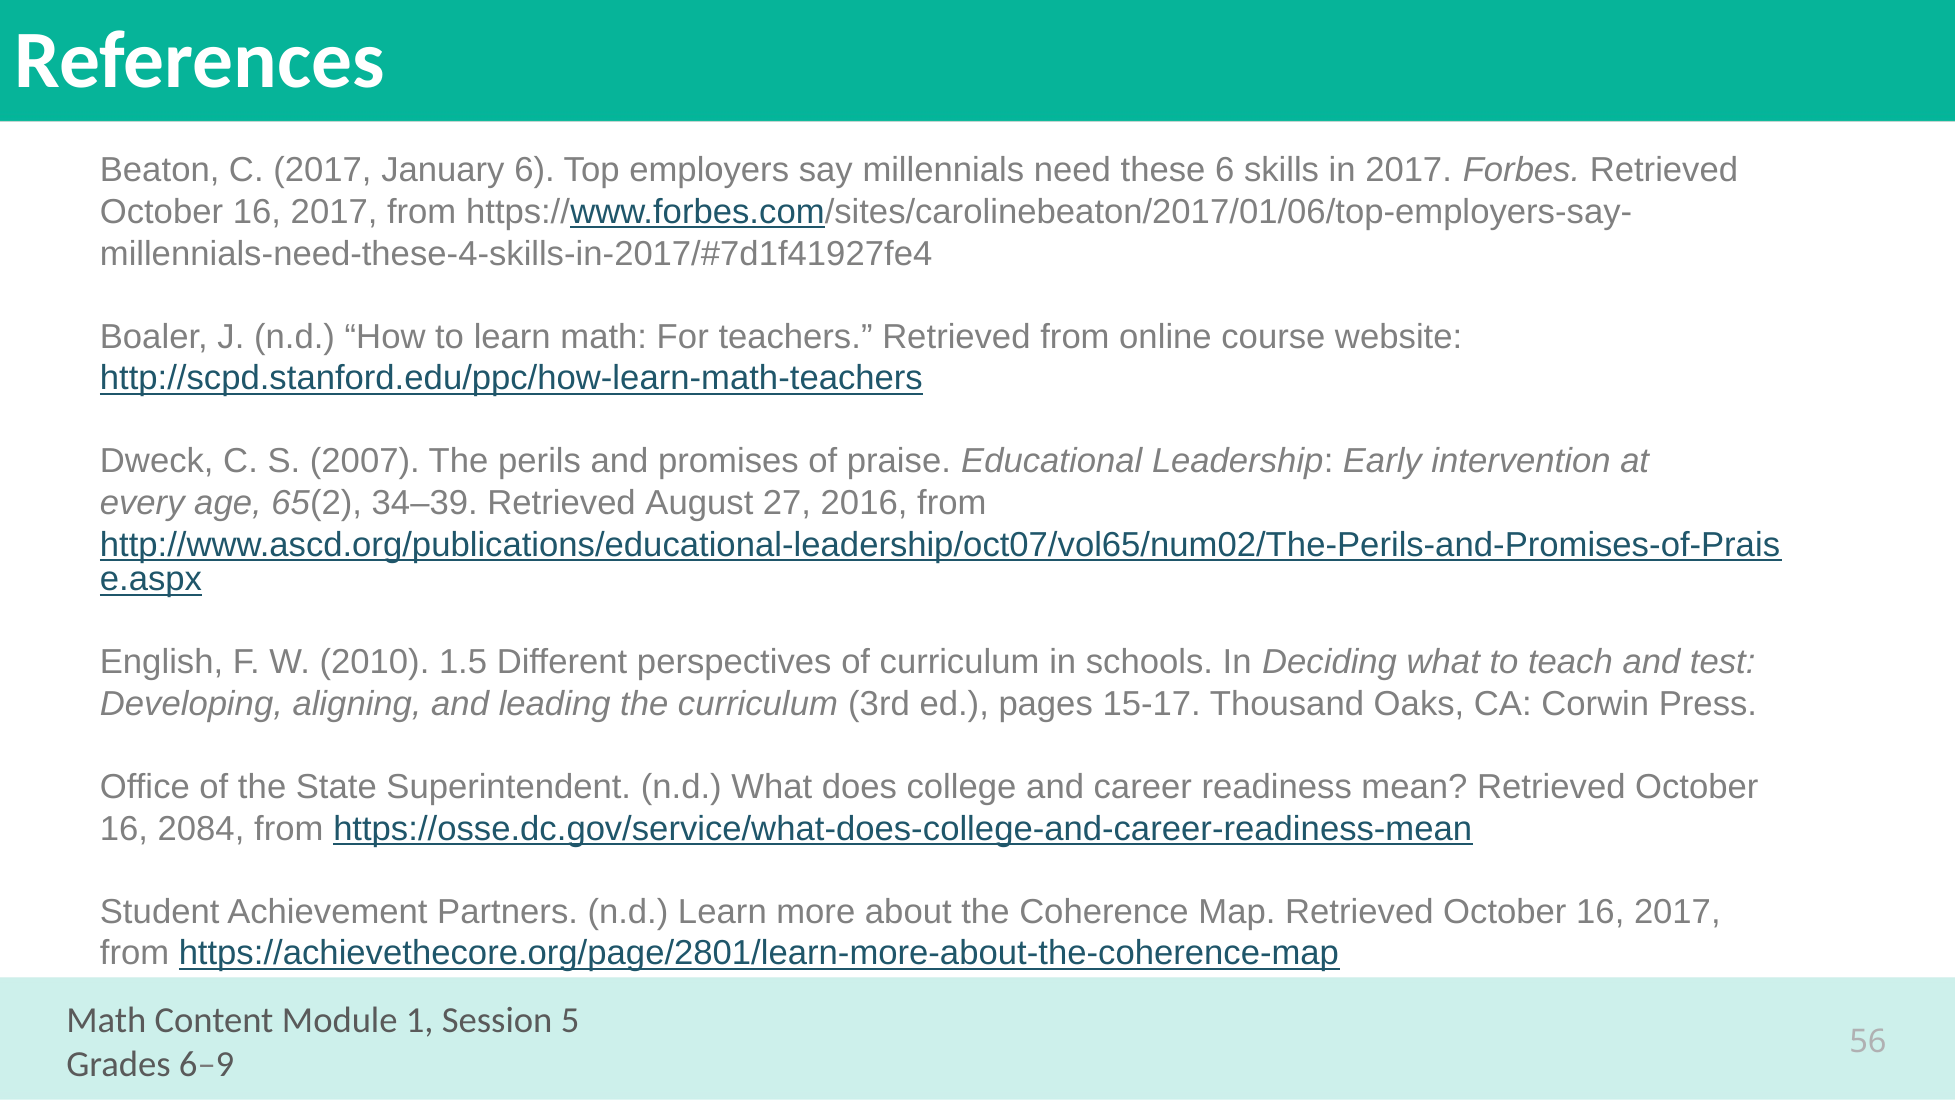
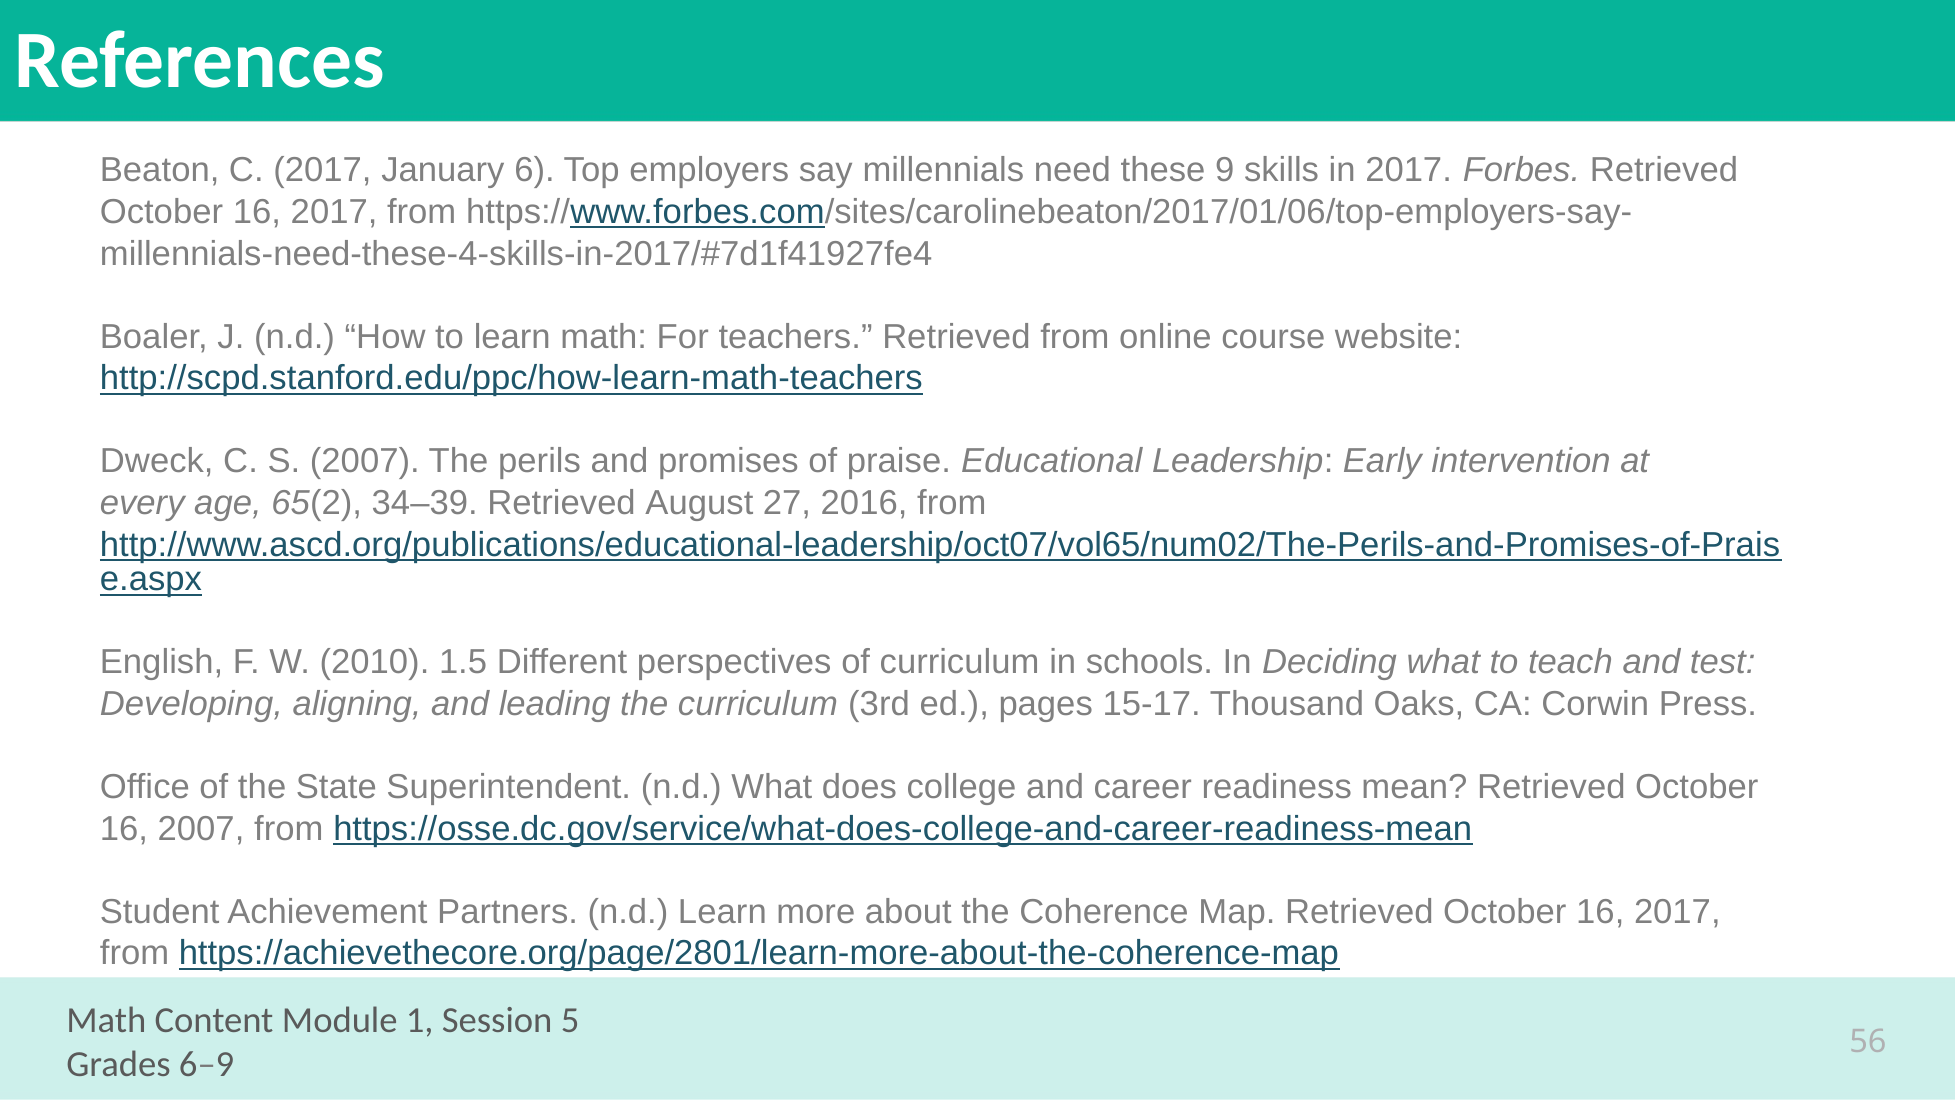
these 6: 6 -> 9 (1225, 170)
16 2084: 2084 -> 2007 (201, 828)
